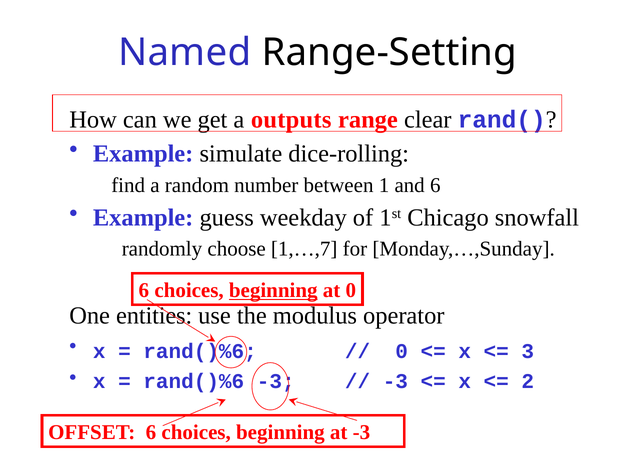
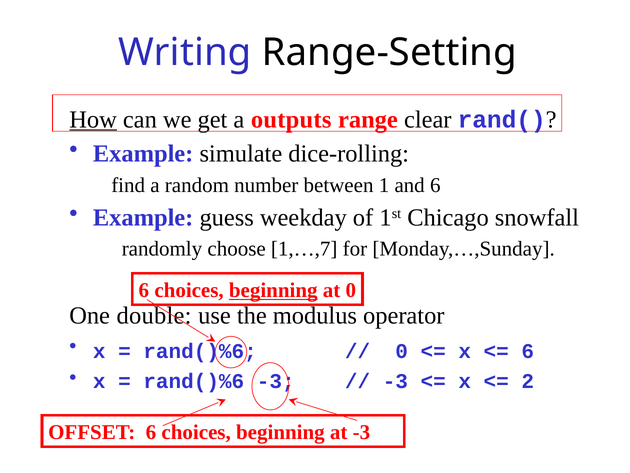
Named: Named -> Writing (185, 53)
How underline: none -> present (93, 119)
entities: entities -> double (154, 315)
3: 3 -> 6 (528, 351)
